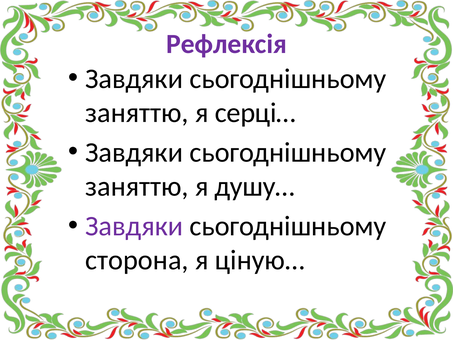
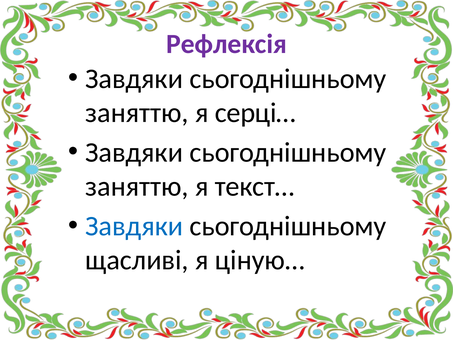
душу…: душу… -> текст… (255, 186)
Завдяки colour: purple -> blue (134, 226)
сторона: сторона -> щасливі (137, 260)
